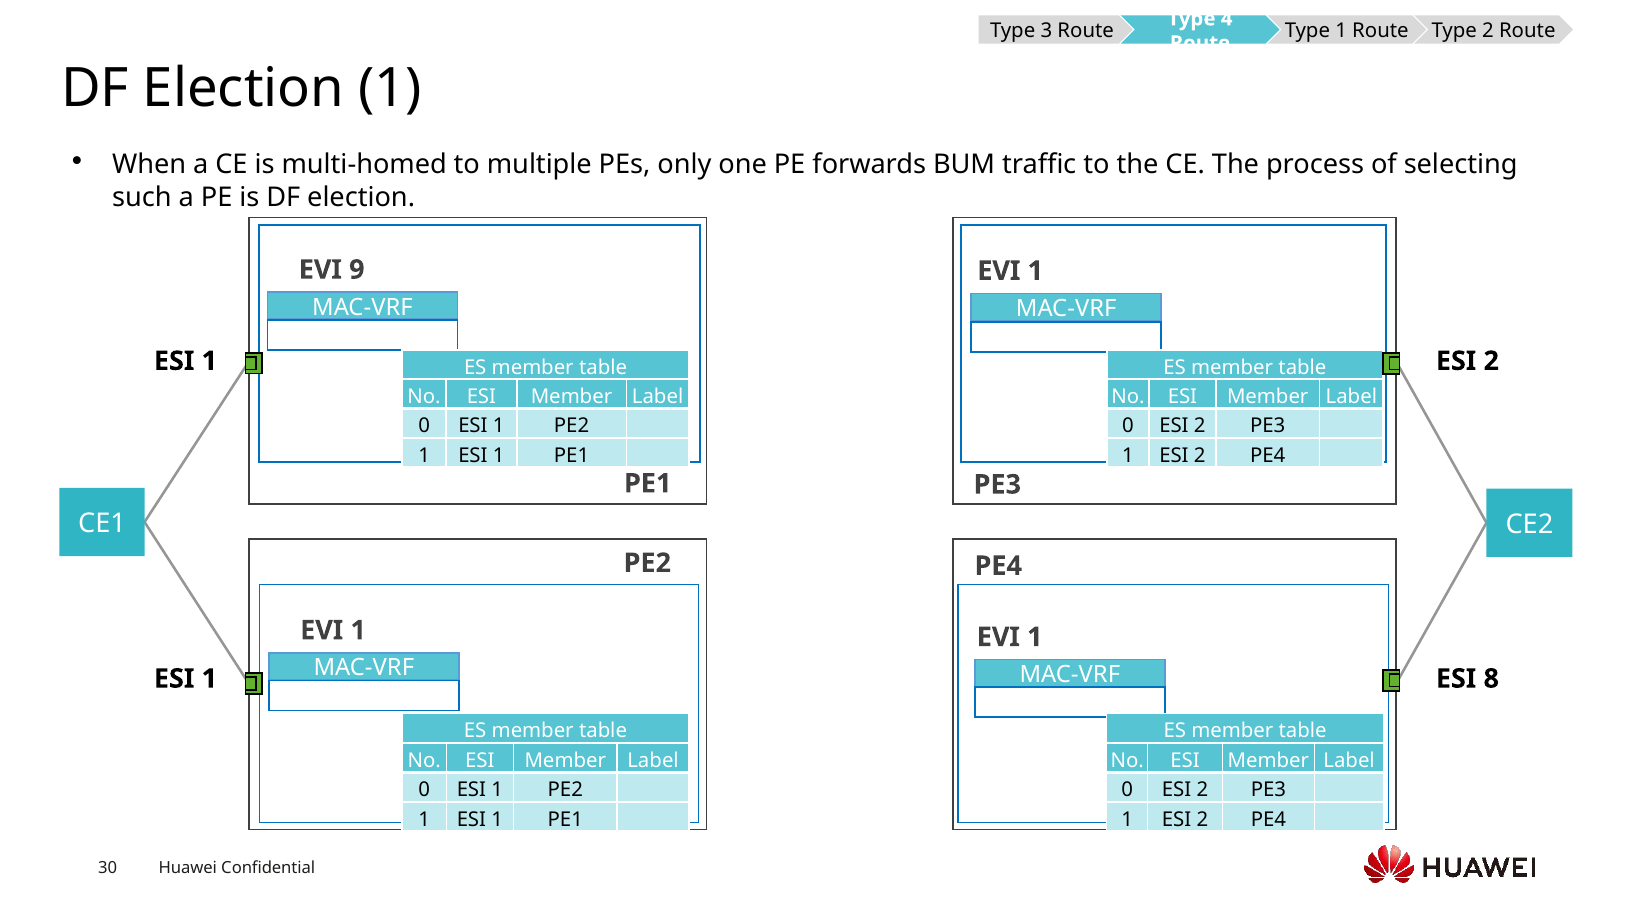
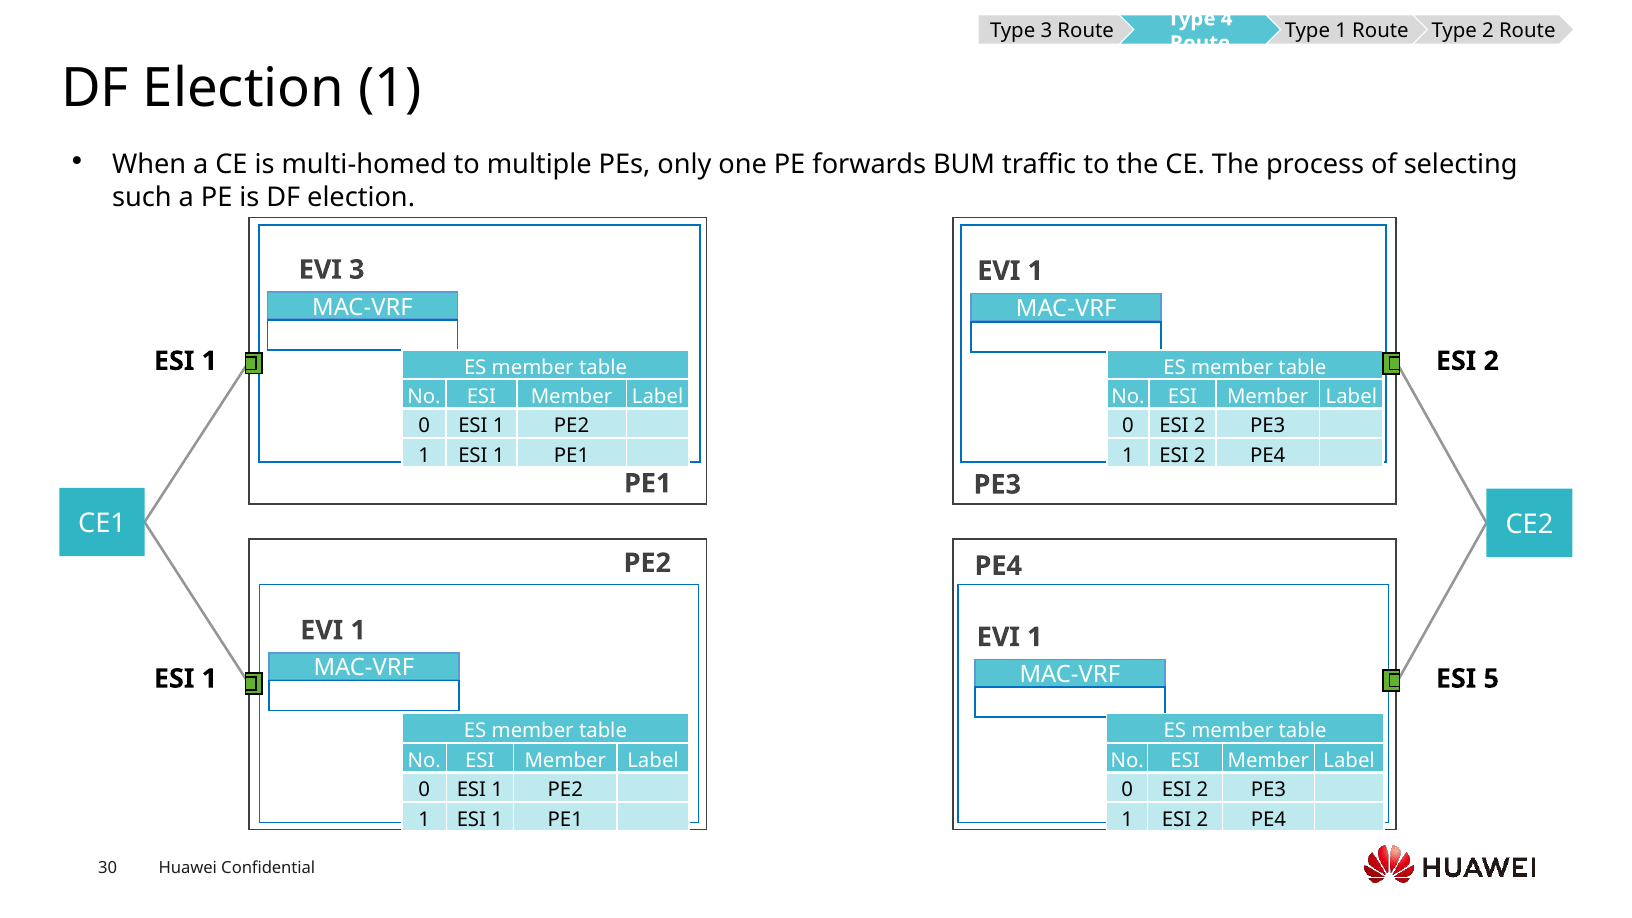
EVI 9: 9 -> 3 (357, 270)
8: 8 -> 5 (1491, 679)
